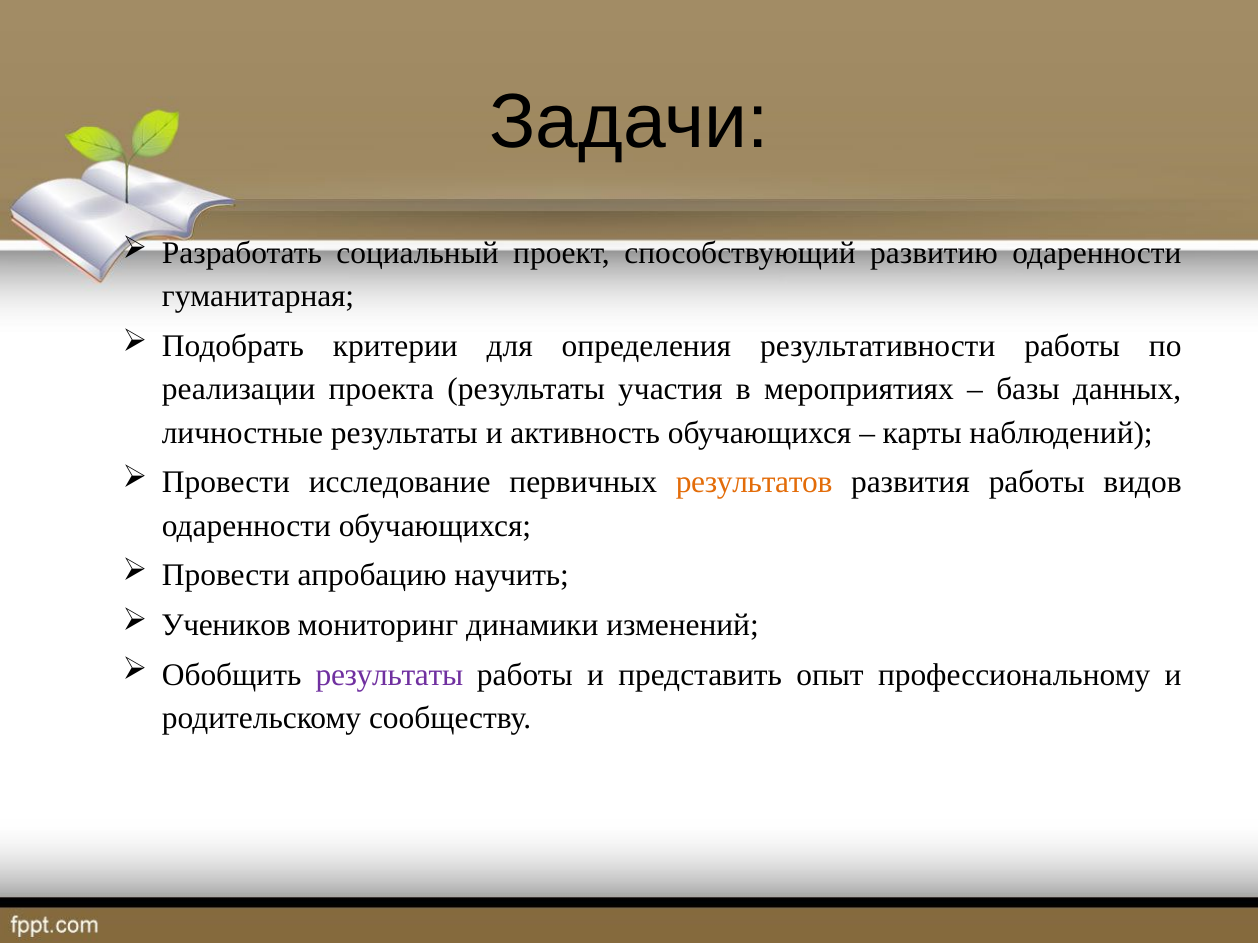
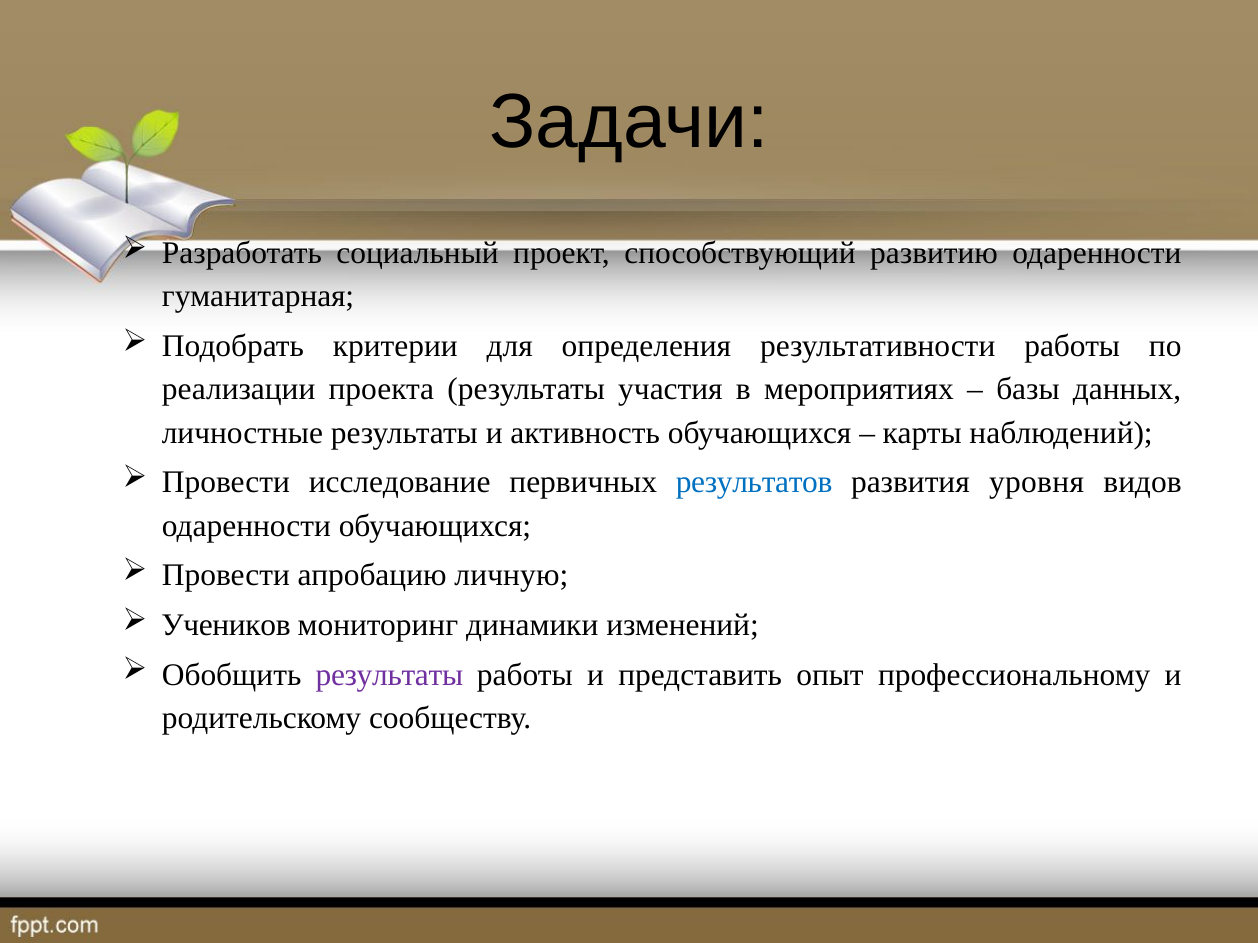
результатов colour: orange -> blue (754, 483)
развития работы: работы -> уровня (1037, 483)
научить: научить -> личную (511, 576)
